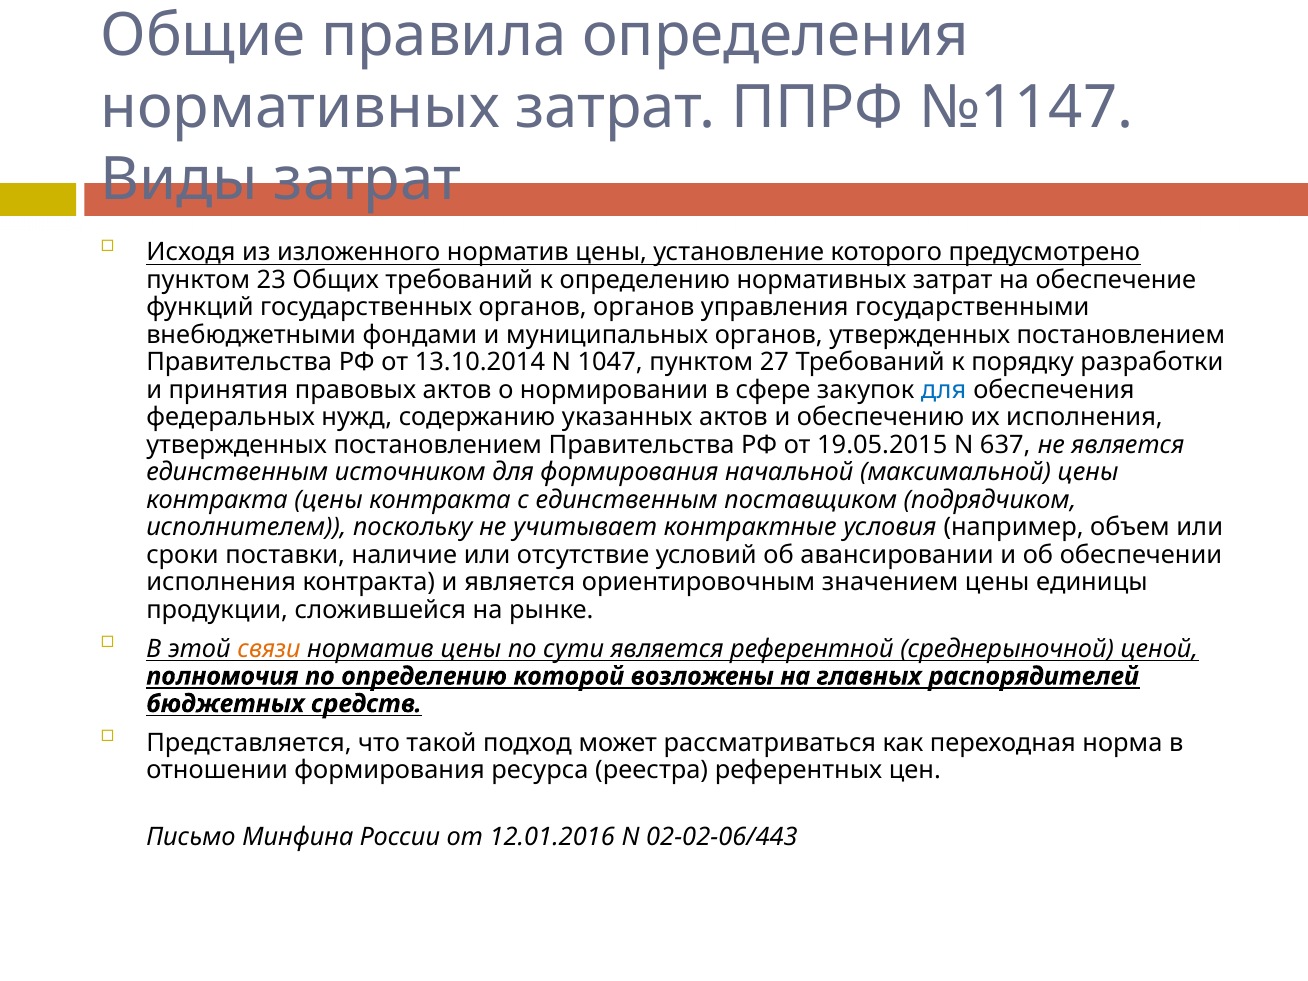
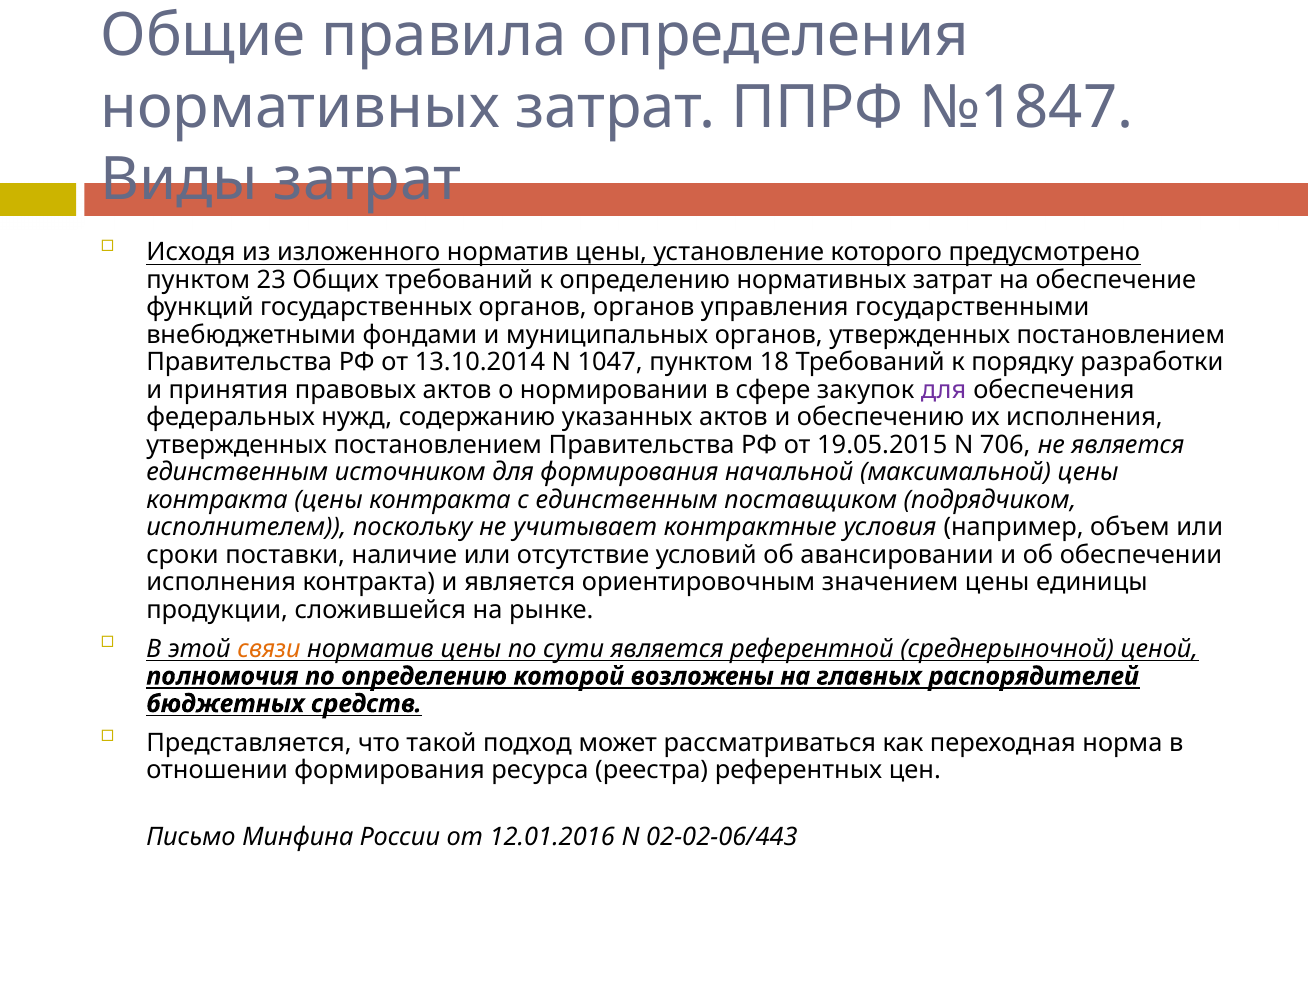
№1147: №1147 -> №1847 (1026, 108)
27: 27 -> 18 (774, 362)
для colour: blue -> purple (944, 390)
637: 637 -> 706 (1005, 445)
